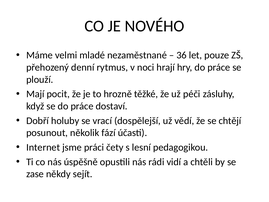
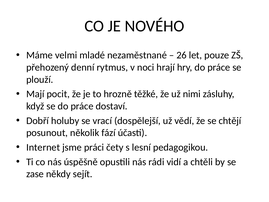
36: 36 -> 26 (182, 55)
péči: péči -> nimi (192, 94)
